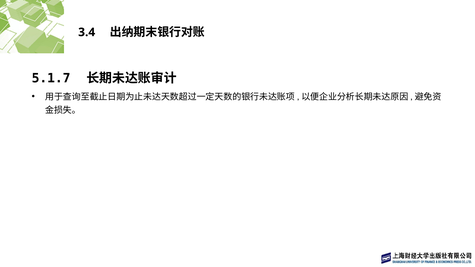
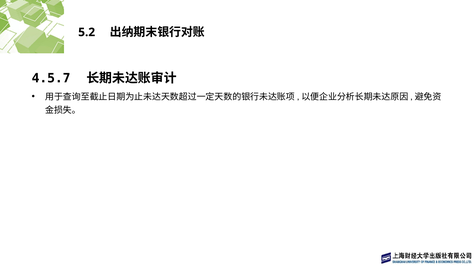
3.4: 3.4 -> 5.2 (87, 32)
5.1.7: 5.1.7 -> 4.5.7 (51, 78)
